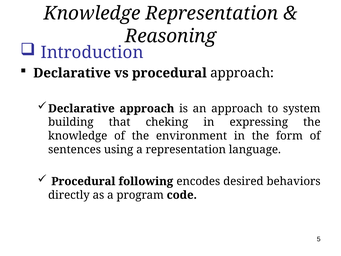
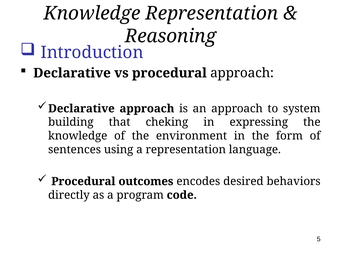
following: following -> outcomes (146, 181)
